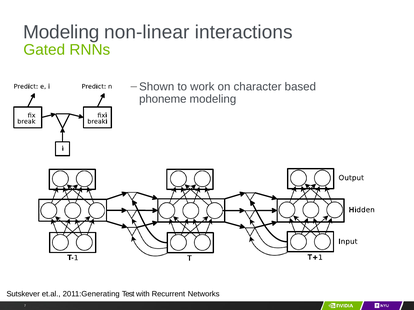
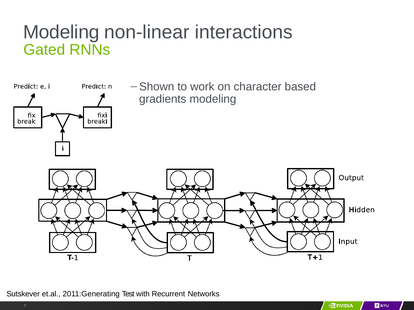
phoneme: phoneme -> gradients (163, 99)
